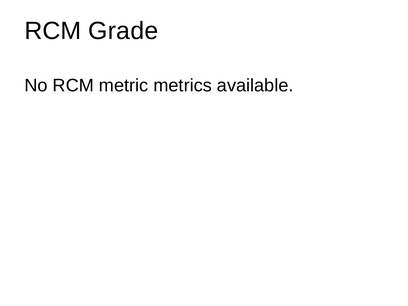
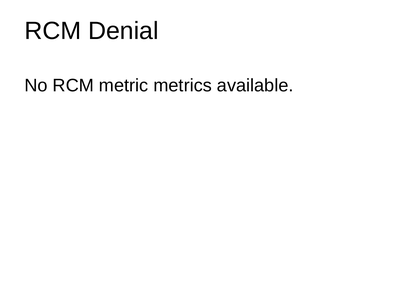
Grade: Grade -> Denial (123, 31)
